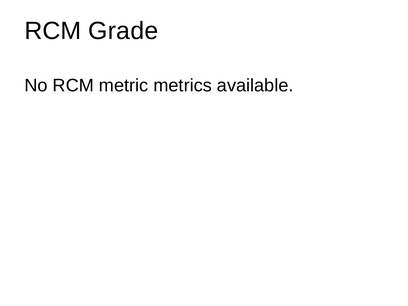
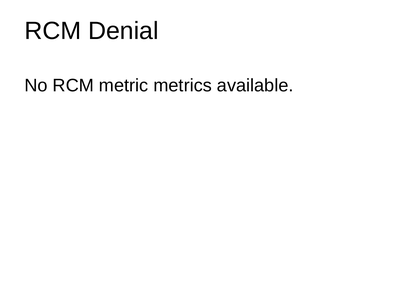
Grade: Grade -> Denial (123, 31)
